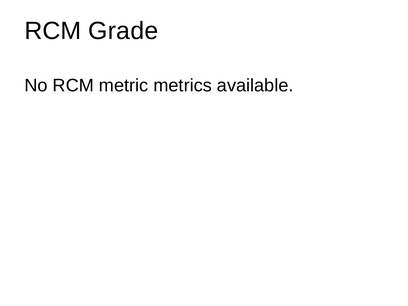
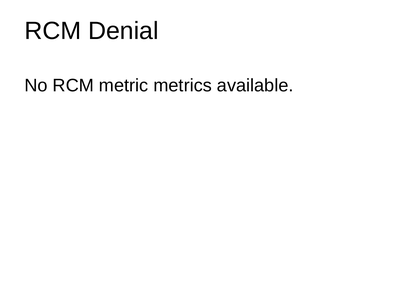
Grade: Grade -> Denial (123, 31)
